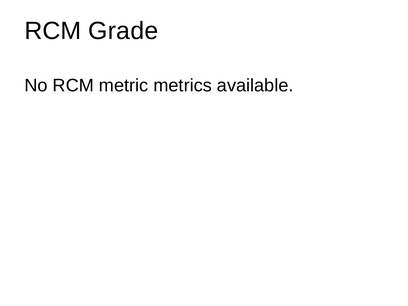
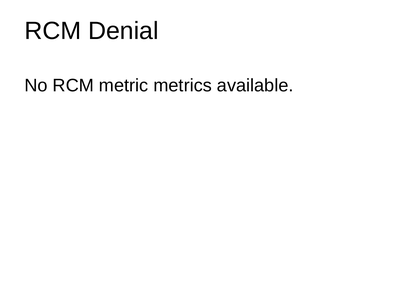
Grade: Grade -> Denial (123, 31)
